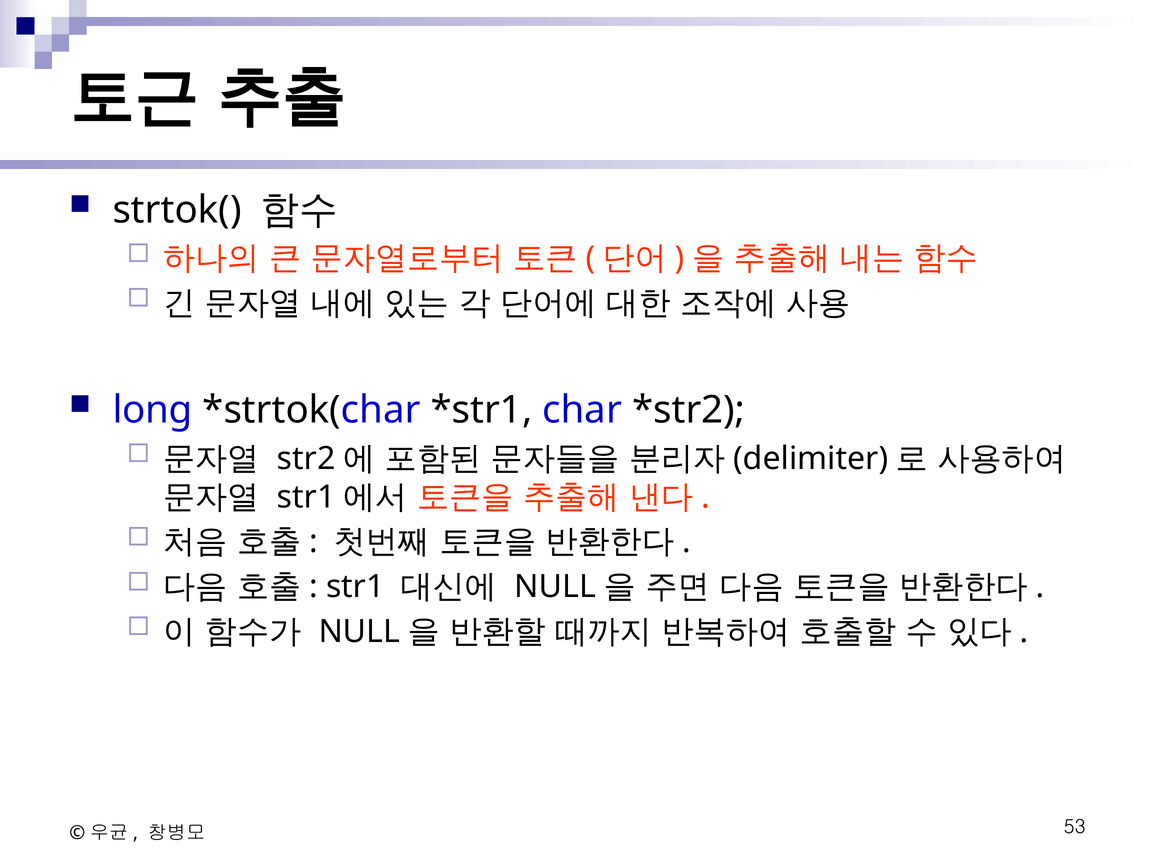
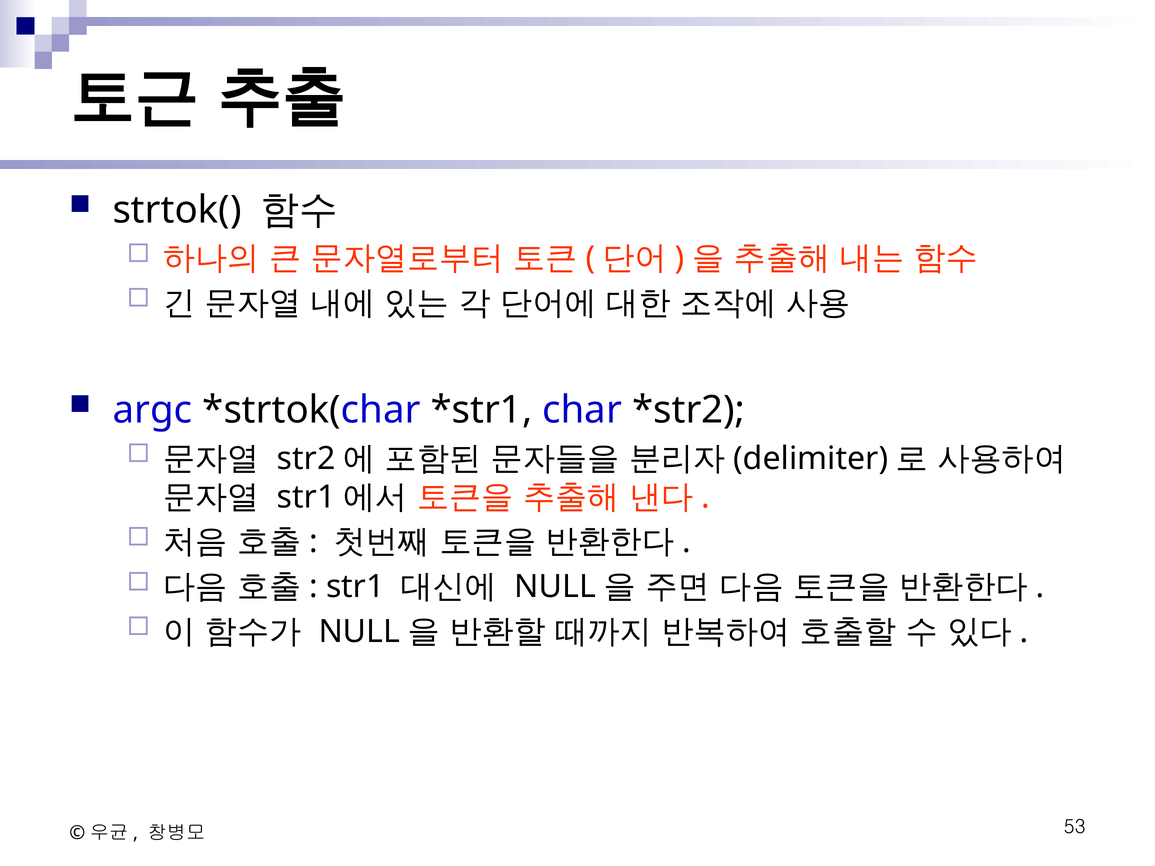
long: long -> argc (152, 410)
